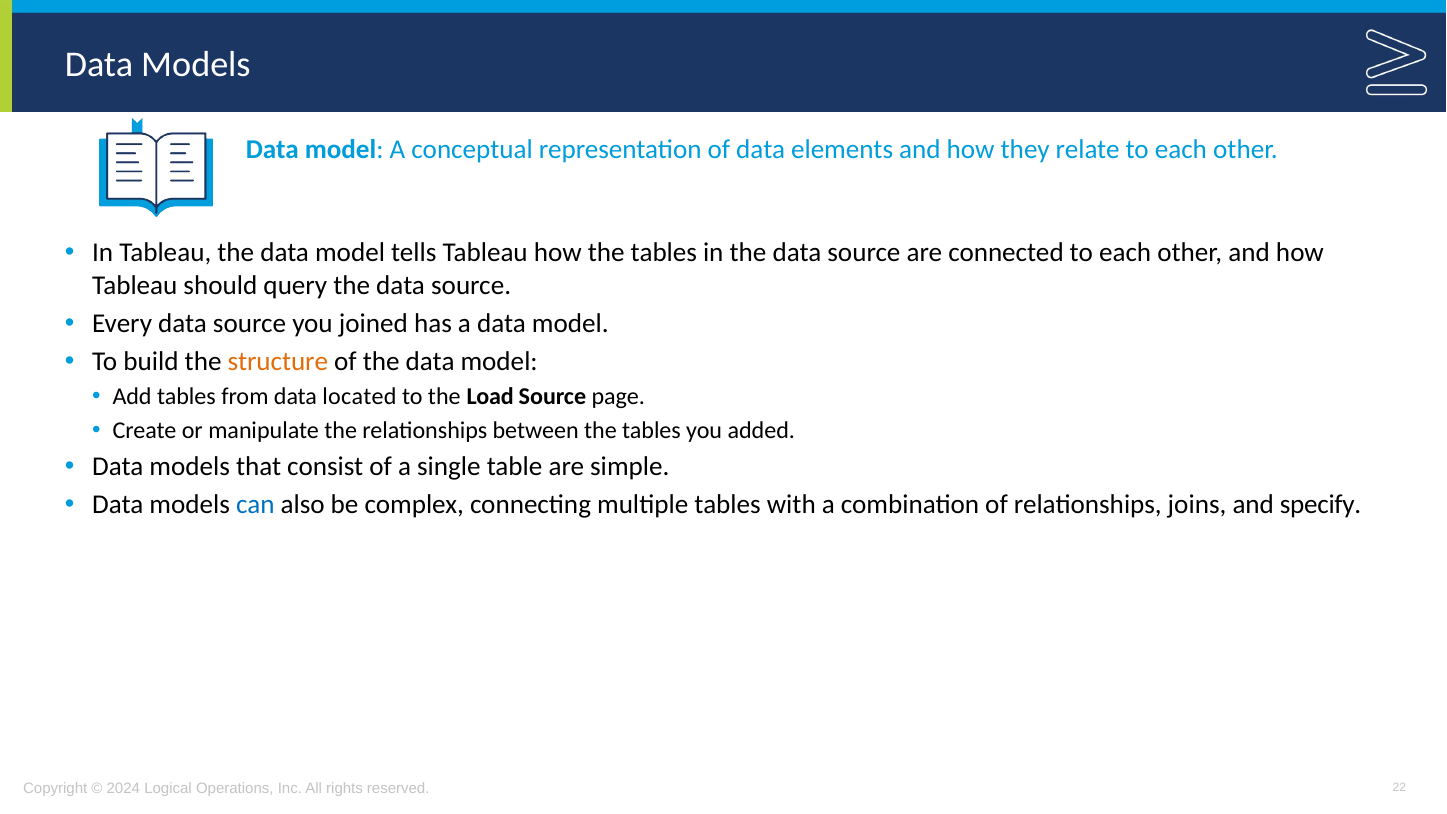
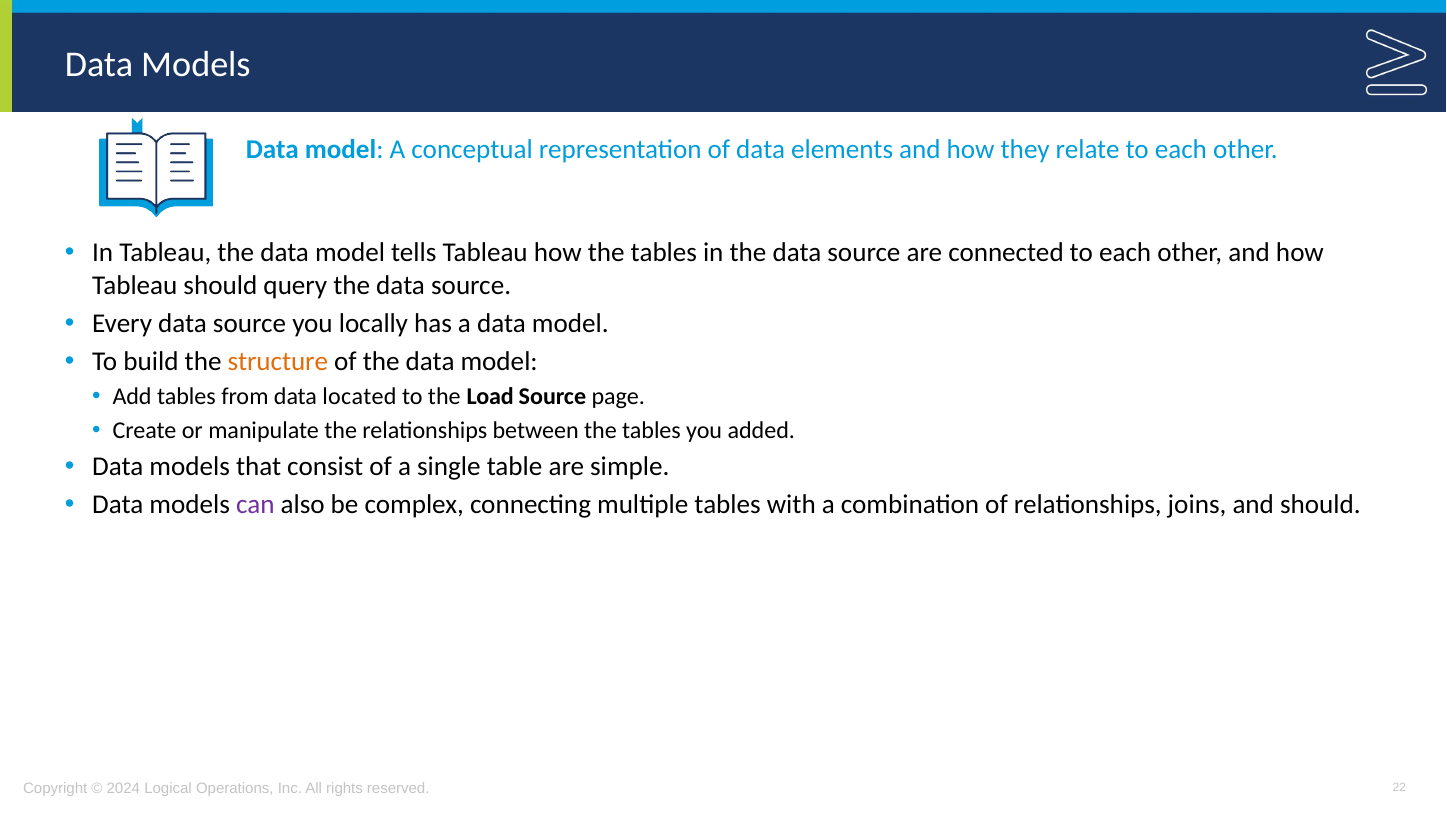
joined: joined -> locally (373, 323)
can colour: blue -> purple (255, 505)
and specify: specify -> should (1320, 505)
